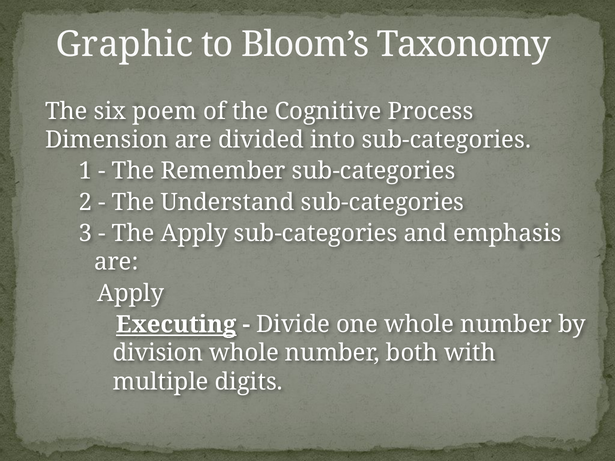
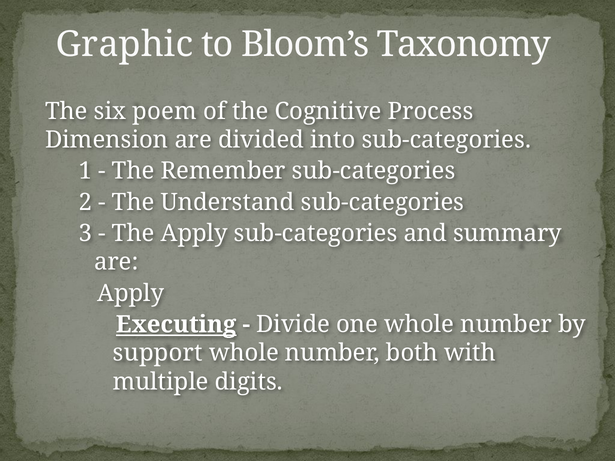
emphasis: emphasis -> summary (507, 234)
division: division -> support (158, 353)
